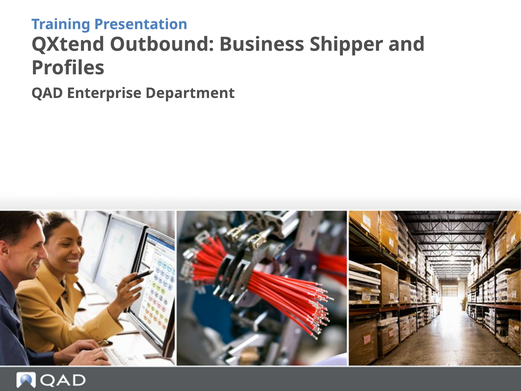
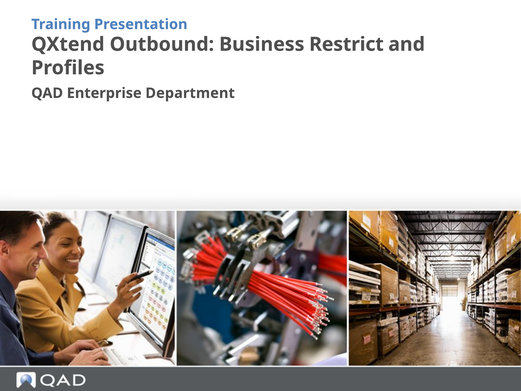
Shipper: Shipper -> Restrict (346, 44)
